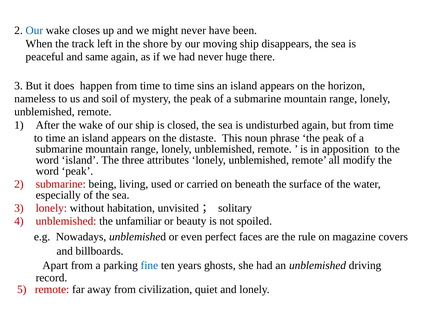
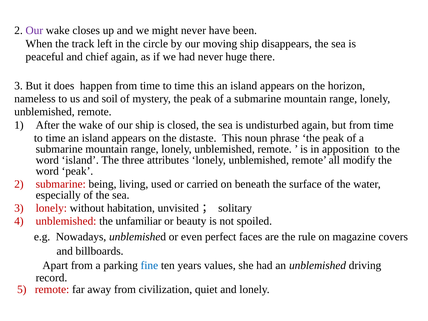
Our colour: blue -> purple (34, 31)
shore: shore -> circle (156, 44)
same: same -> chief (97, 57)
time sins: sins -> this (206, 86)
ghosts: ghosts -> values (220, 265)
